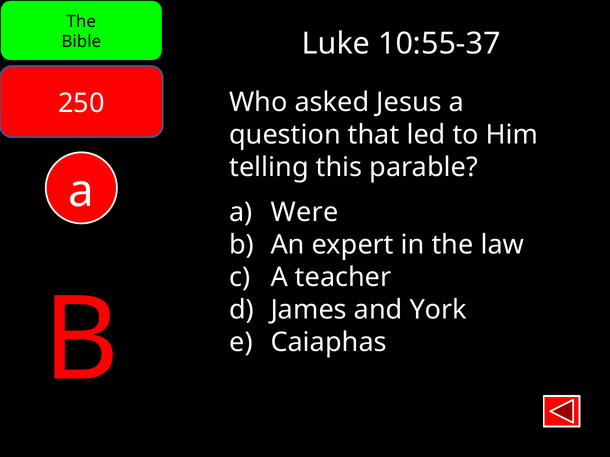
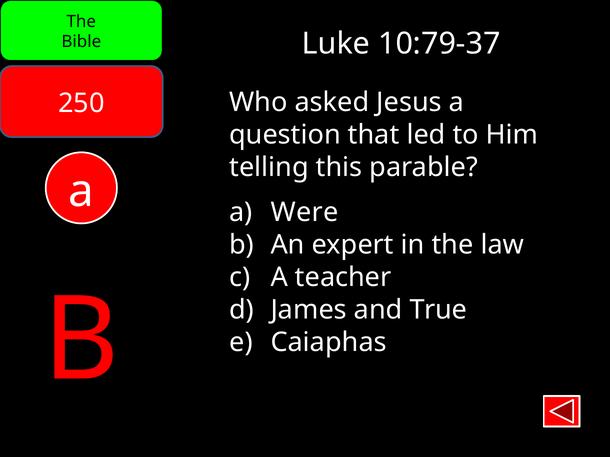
10:55-37: 10:55-37 -> 10:79-37 (439, 44)
York: York -> True (438, 310)
